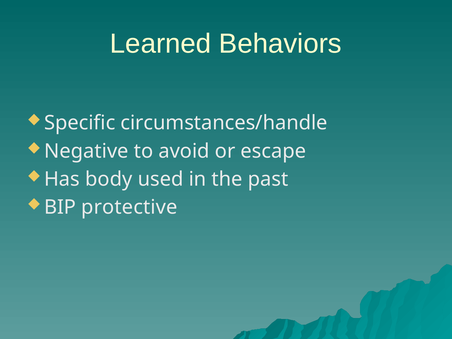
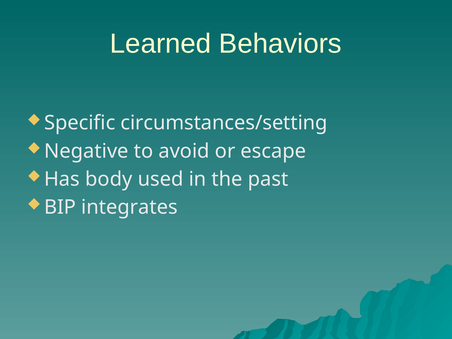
circumstances/handle: circumstances/handle -> circumstances/setting (224, 123)
protective: protective -> integrates (130, 207)
